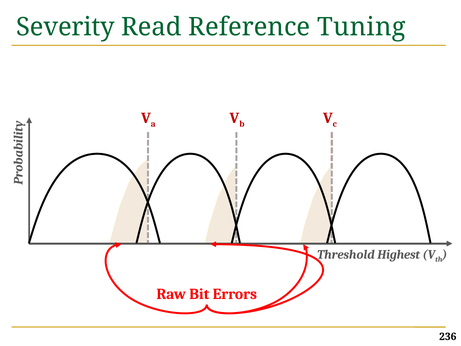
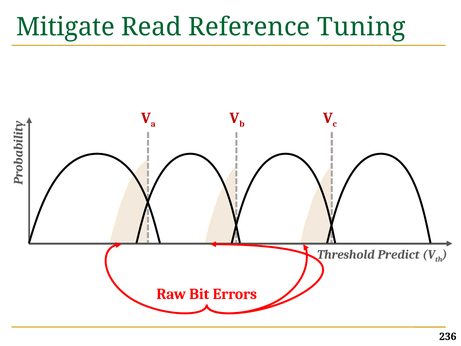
Severity: Severity -> Mitigate (65, 27)
Highest: Highest -> Predict (399, 254)
